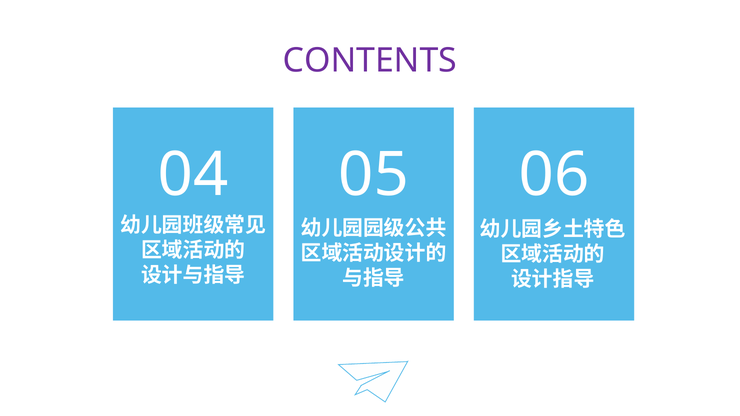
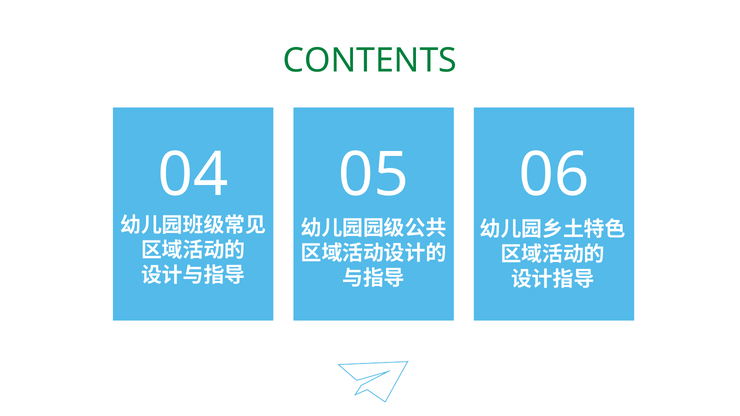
CONTENTS colour: purple -> green (370, 60)
